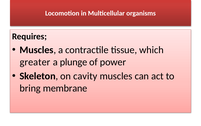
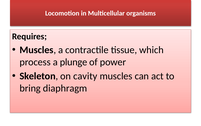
greater: greater -> process (35, 62)
membrane: membrane -> diaphragm (65, 88)
